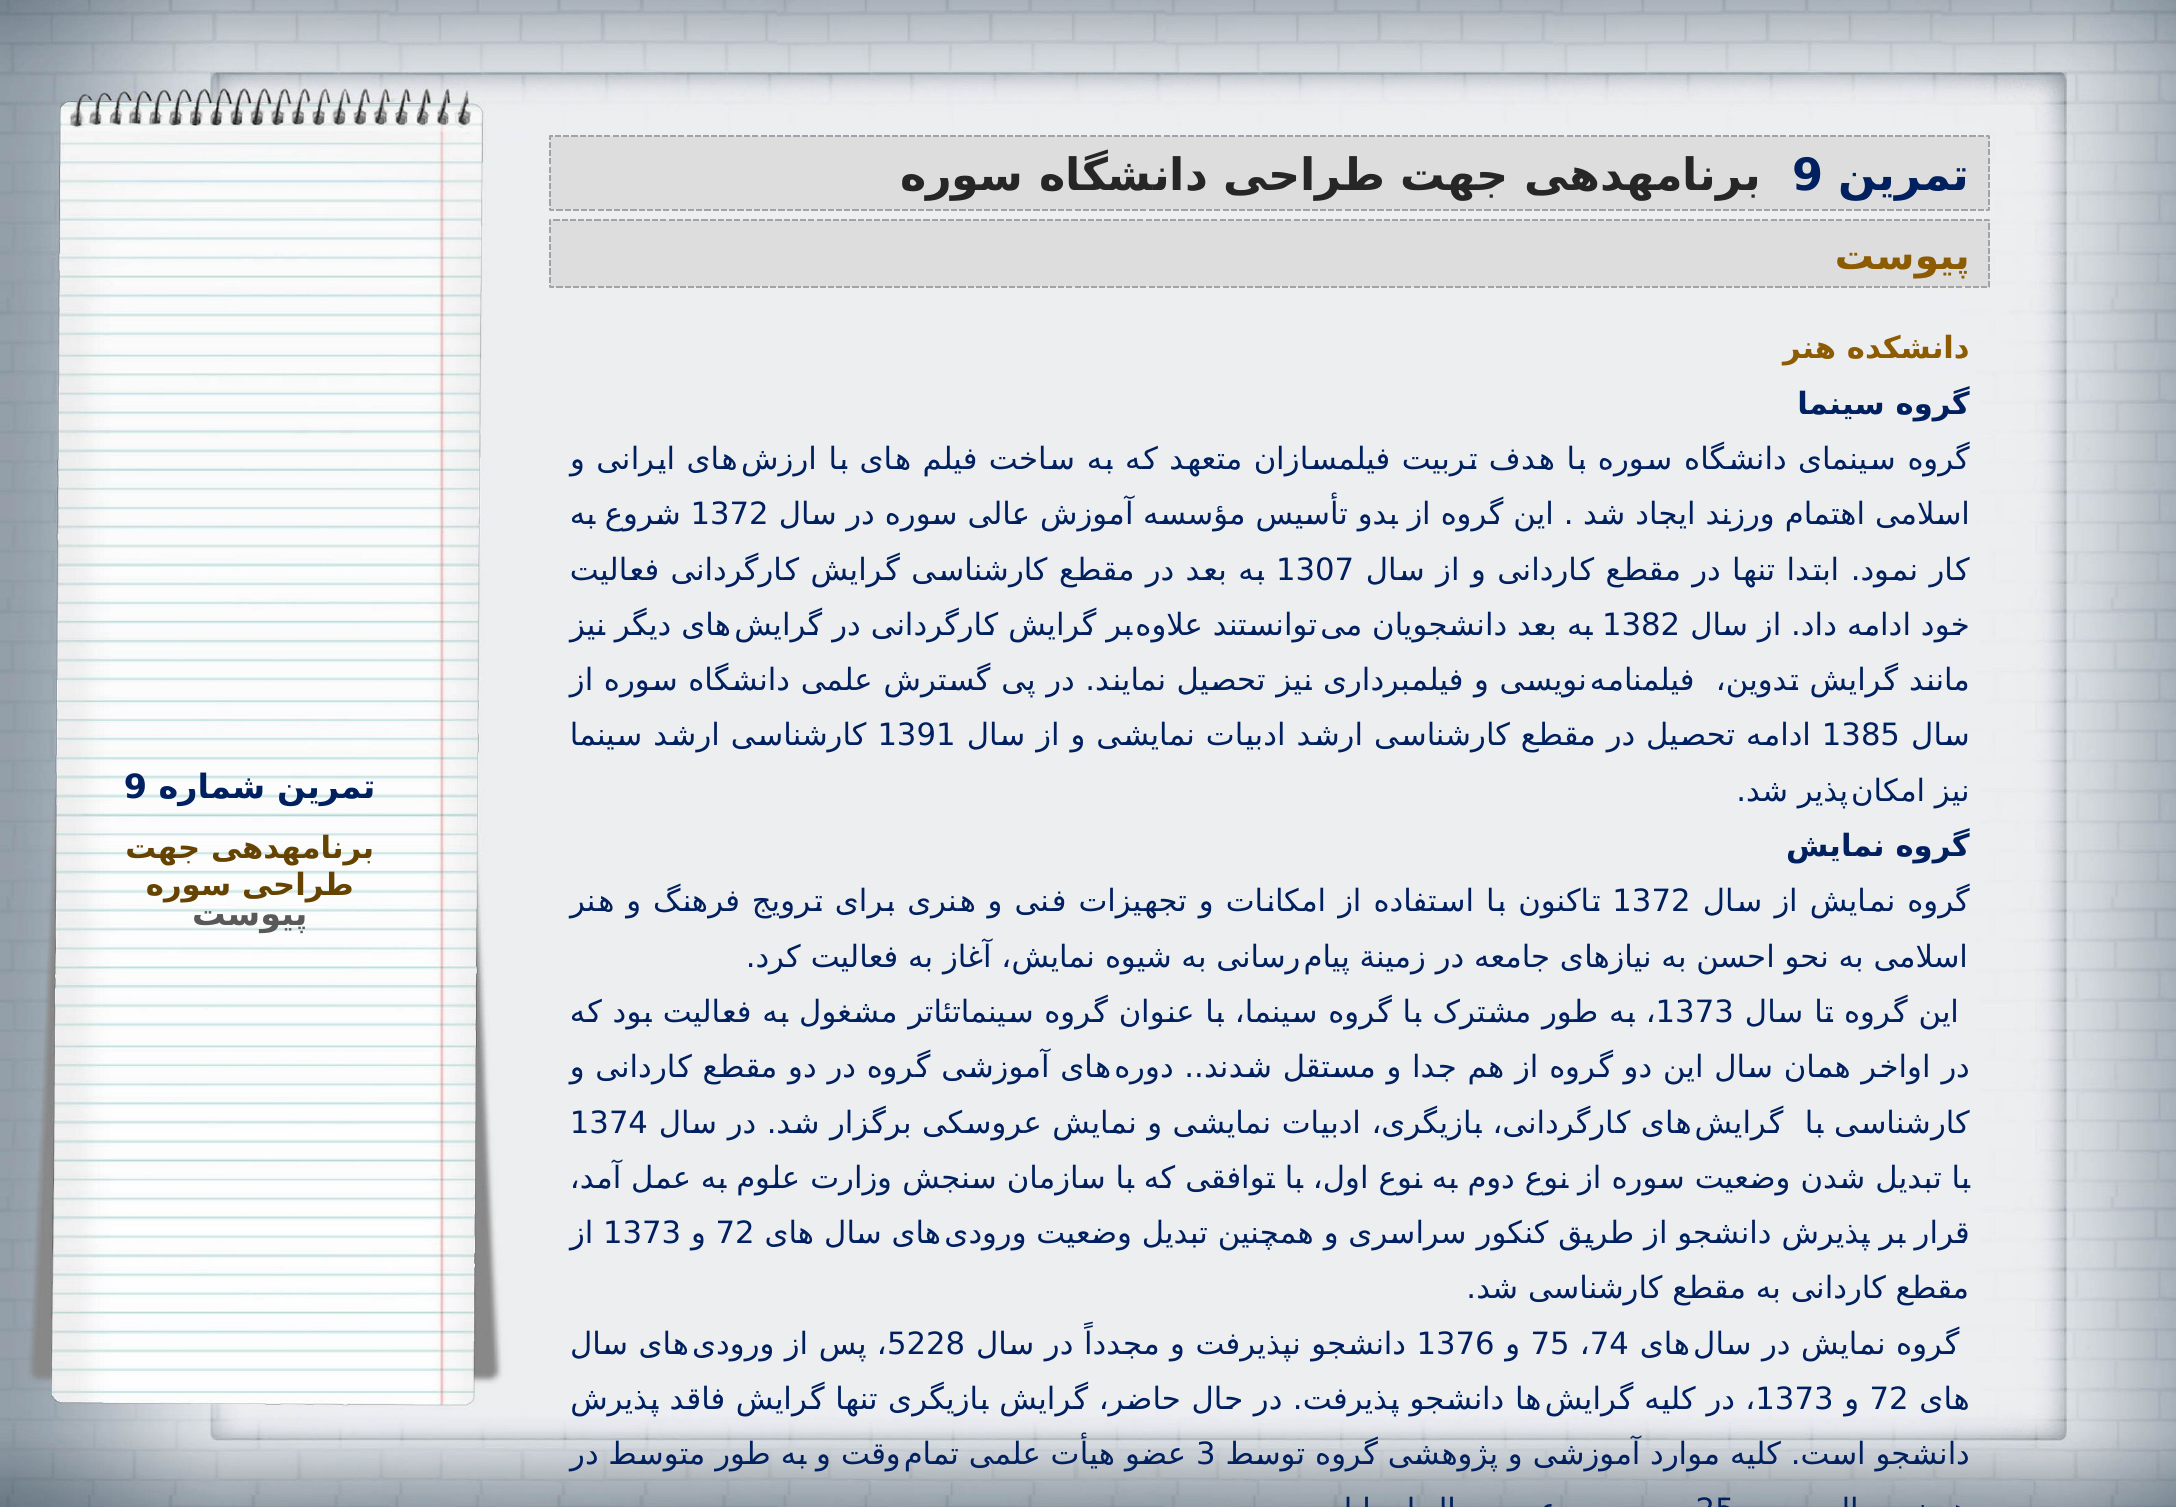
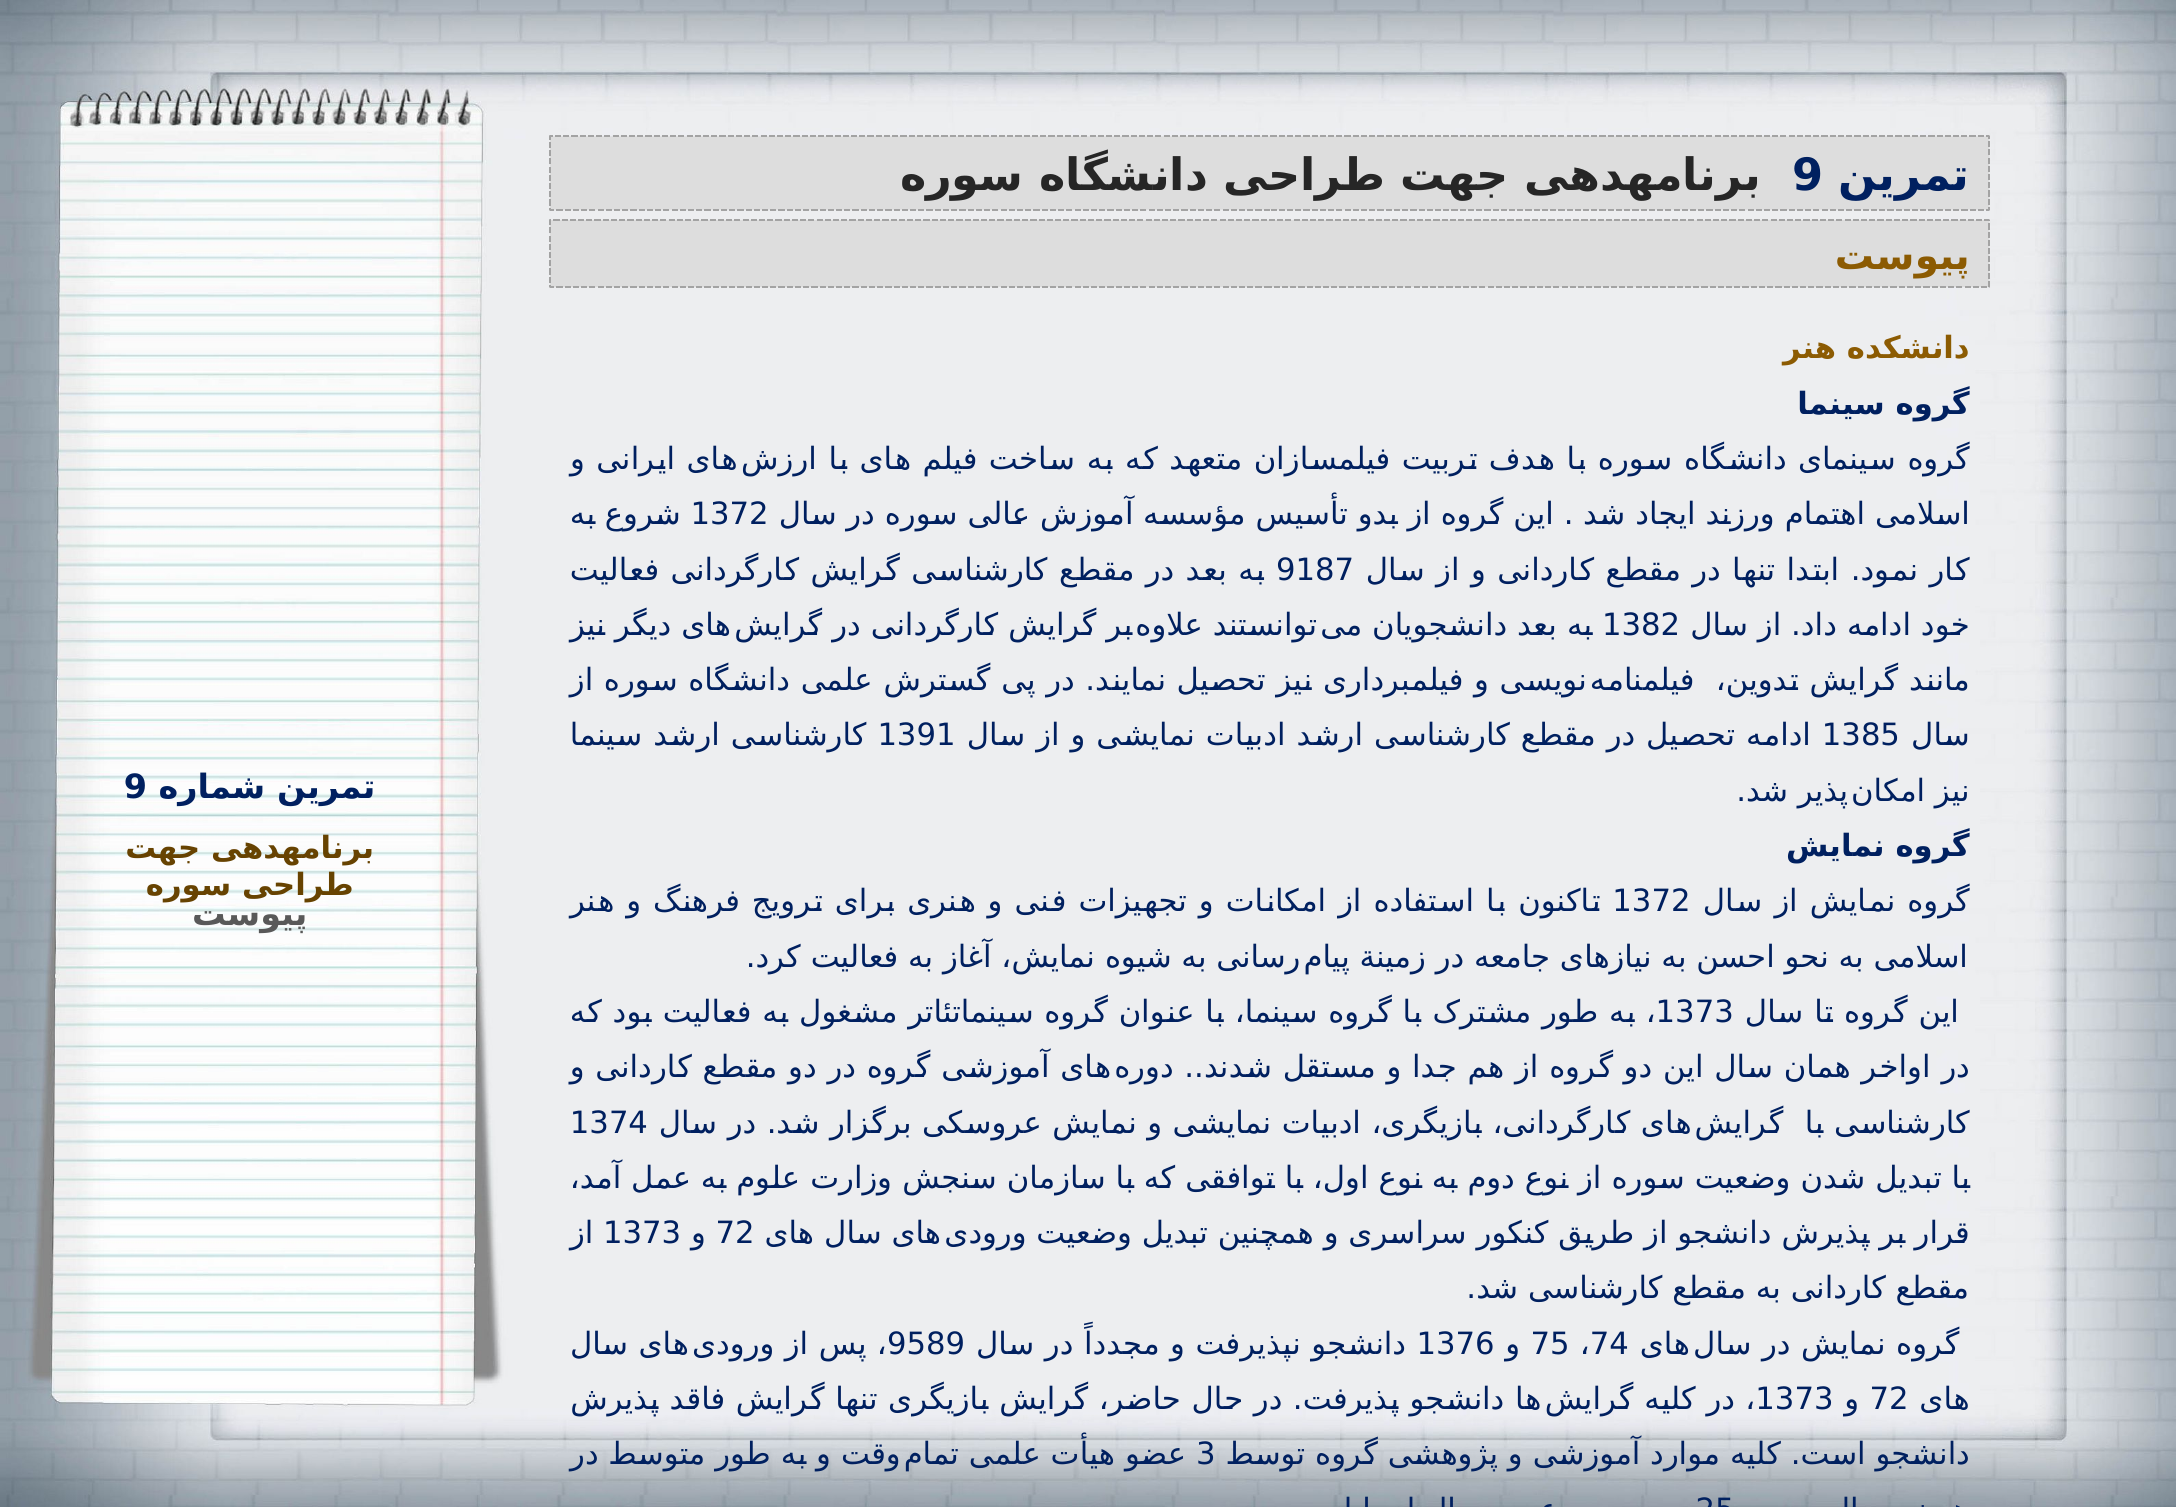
1307: 1307 -> 9187 (1315, 570)
5228: 5228 -> 9589 (926, 1344)
